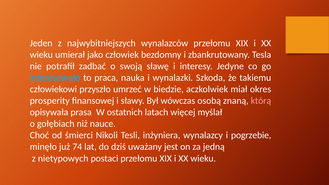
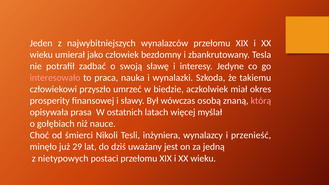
interesowało colour: light blue -> pink (55, 78)
pogrzebie: pogrzebie -> przenieść (251, 135)
74: 74 -> 29 (77, 147)
